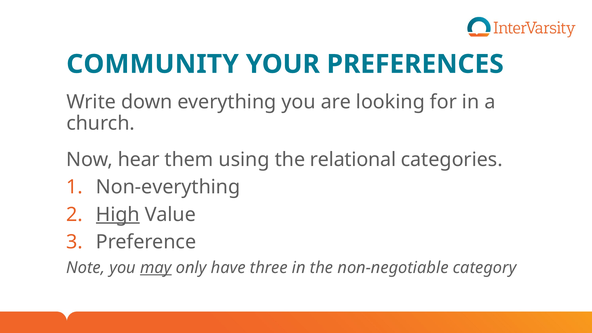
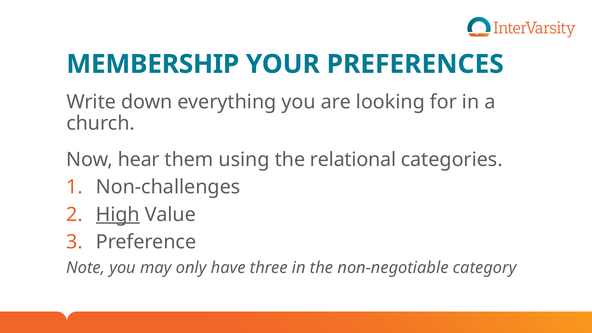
COMMUNITY: COMMUNITY -> MEMBERSHIP (153, 64)
Non-everything: Non-everything -> Non-challenges (168, 187)
may underline: present -> none (156, 268)
